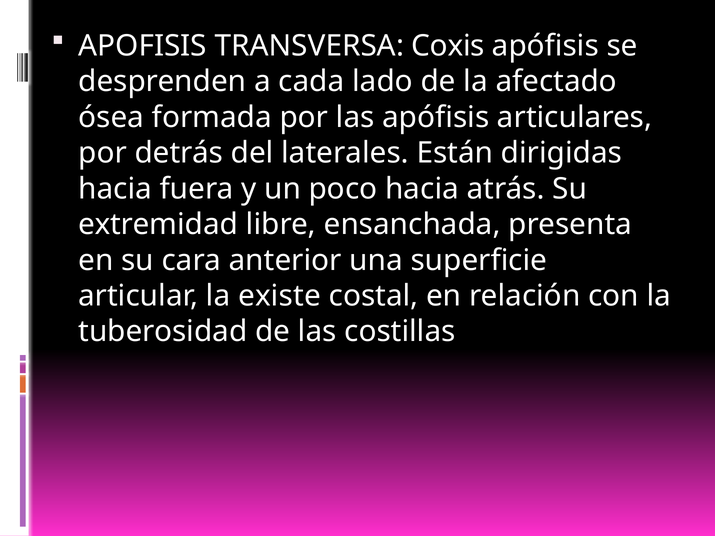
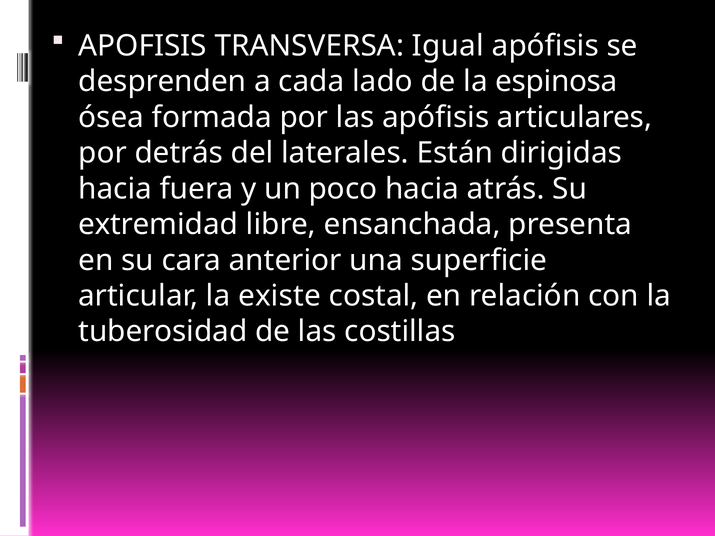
Coxis: Coxis -> Igual (448, 46)
afectado: afectado -> espinosa (556, 82)
